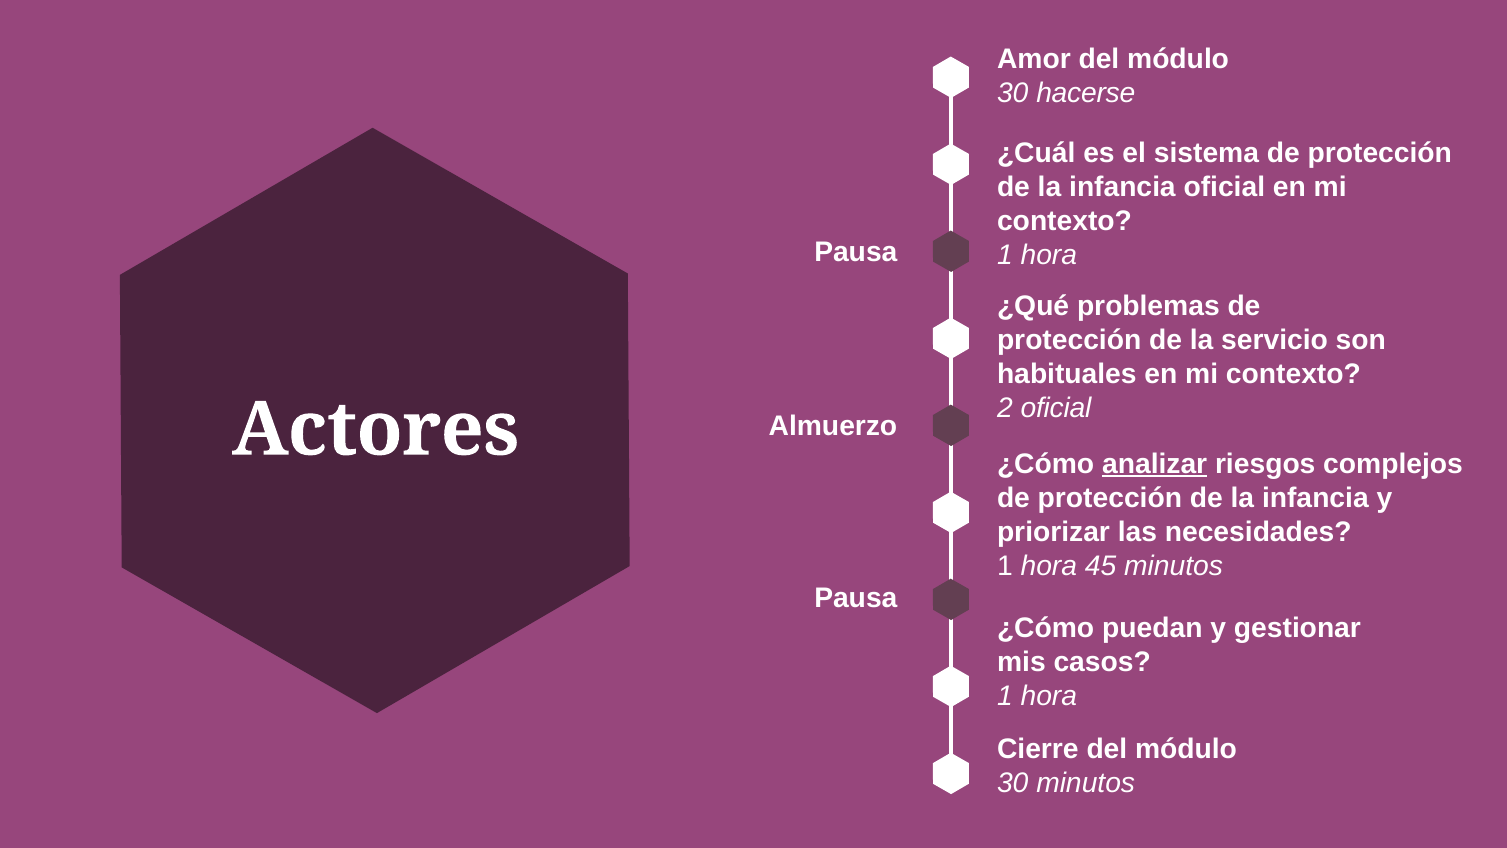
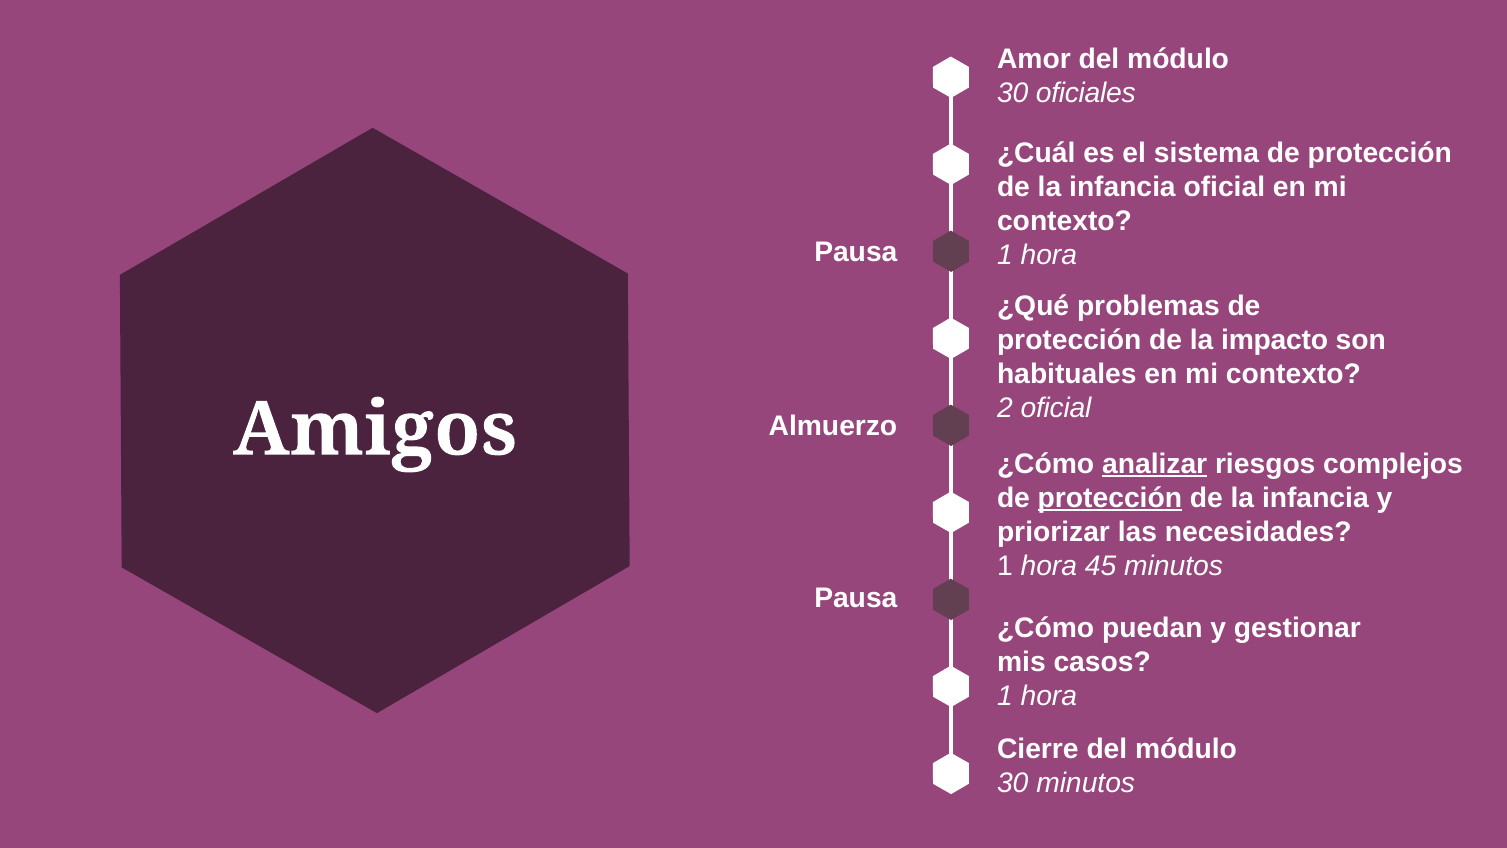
hacerse: hacerse -> oficiales (1086, 93)
servicio: servicio -> impacto (1275, 340)
Actores: Actores -> Amigos (375, 430)
protección underline: none -> present (1110, 498)
